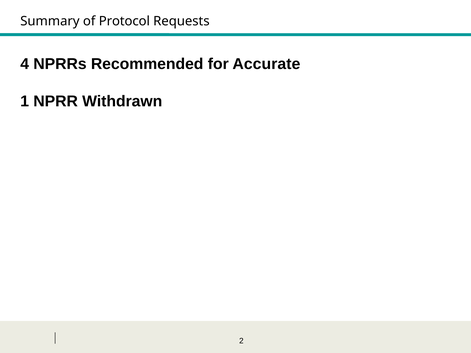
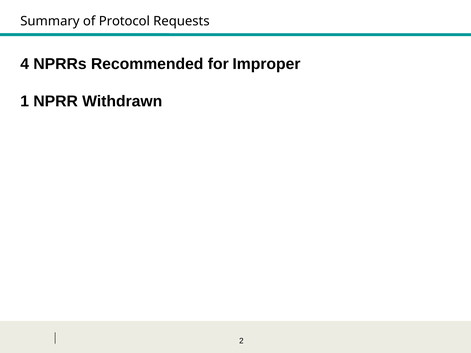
Accurate: Accurate -> Improper (266, 64)
